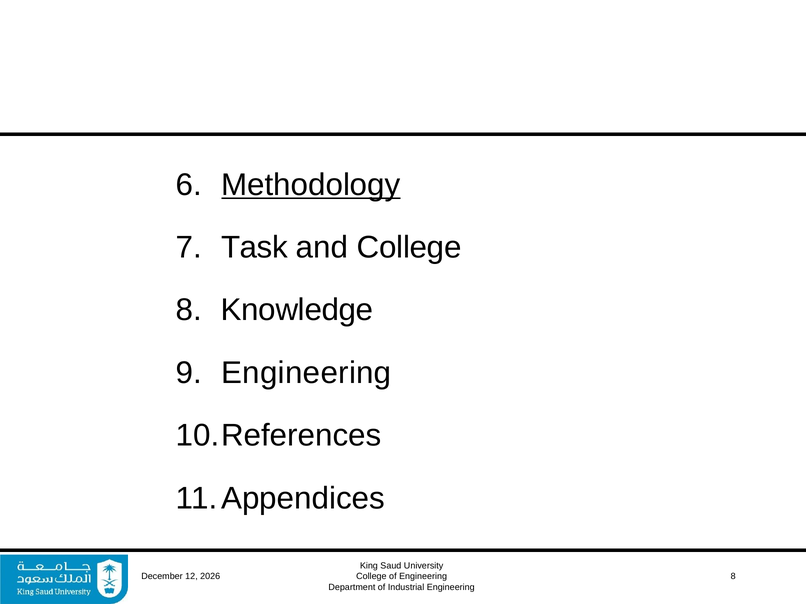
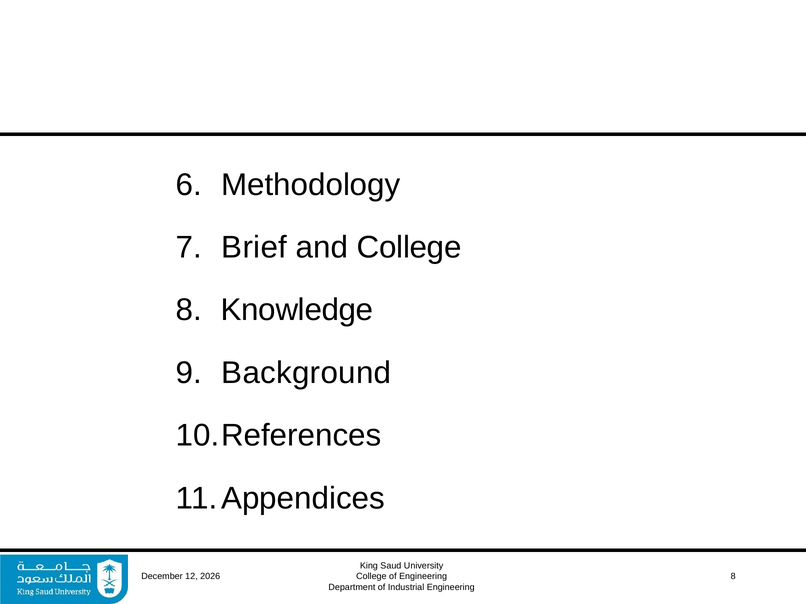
Methodology underline: present -> none (311, 185)
Task: Task -> Brief (254, 248)
Engineering: Engineering -> Background (306, 373)
